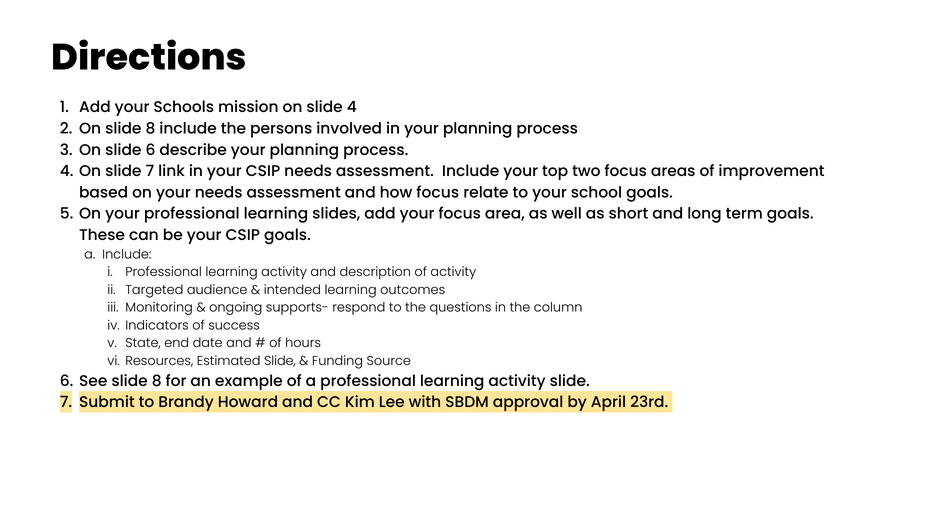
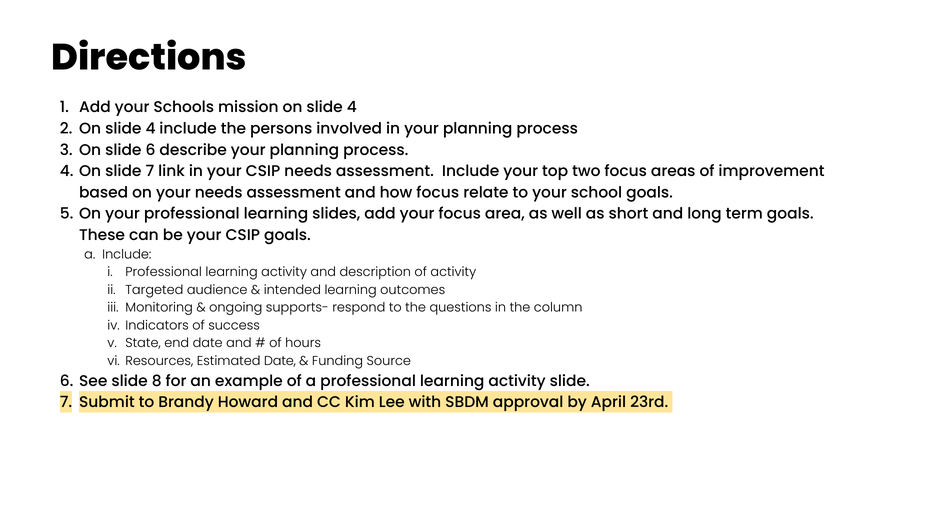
8: 8 -> 4 (151, 129)
Estimated Slide: Slide -> Date (280, 361)
